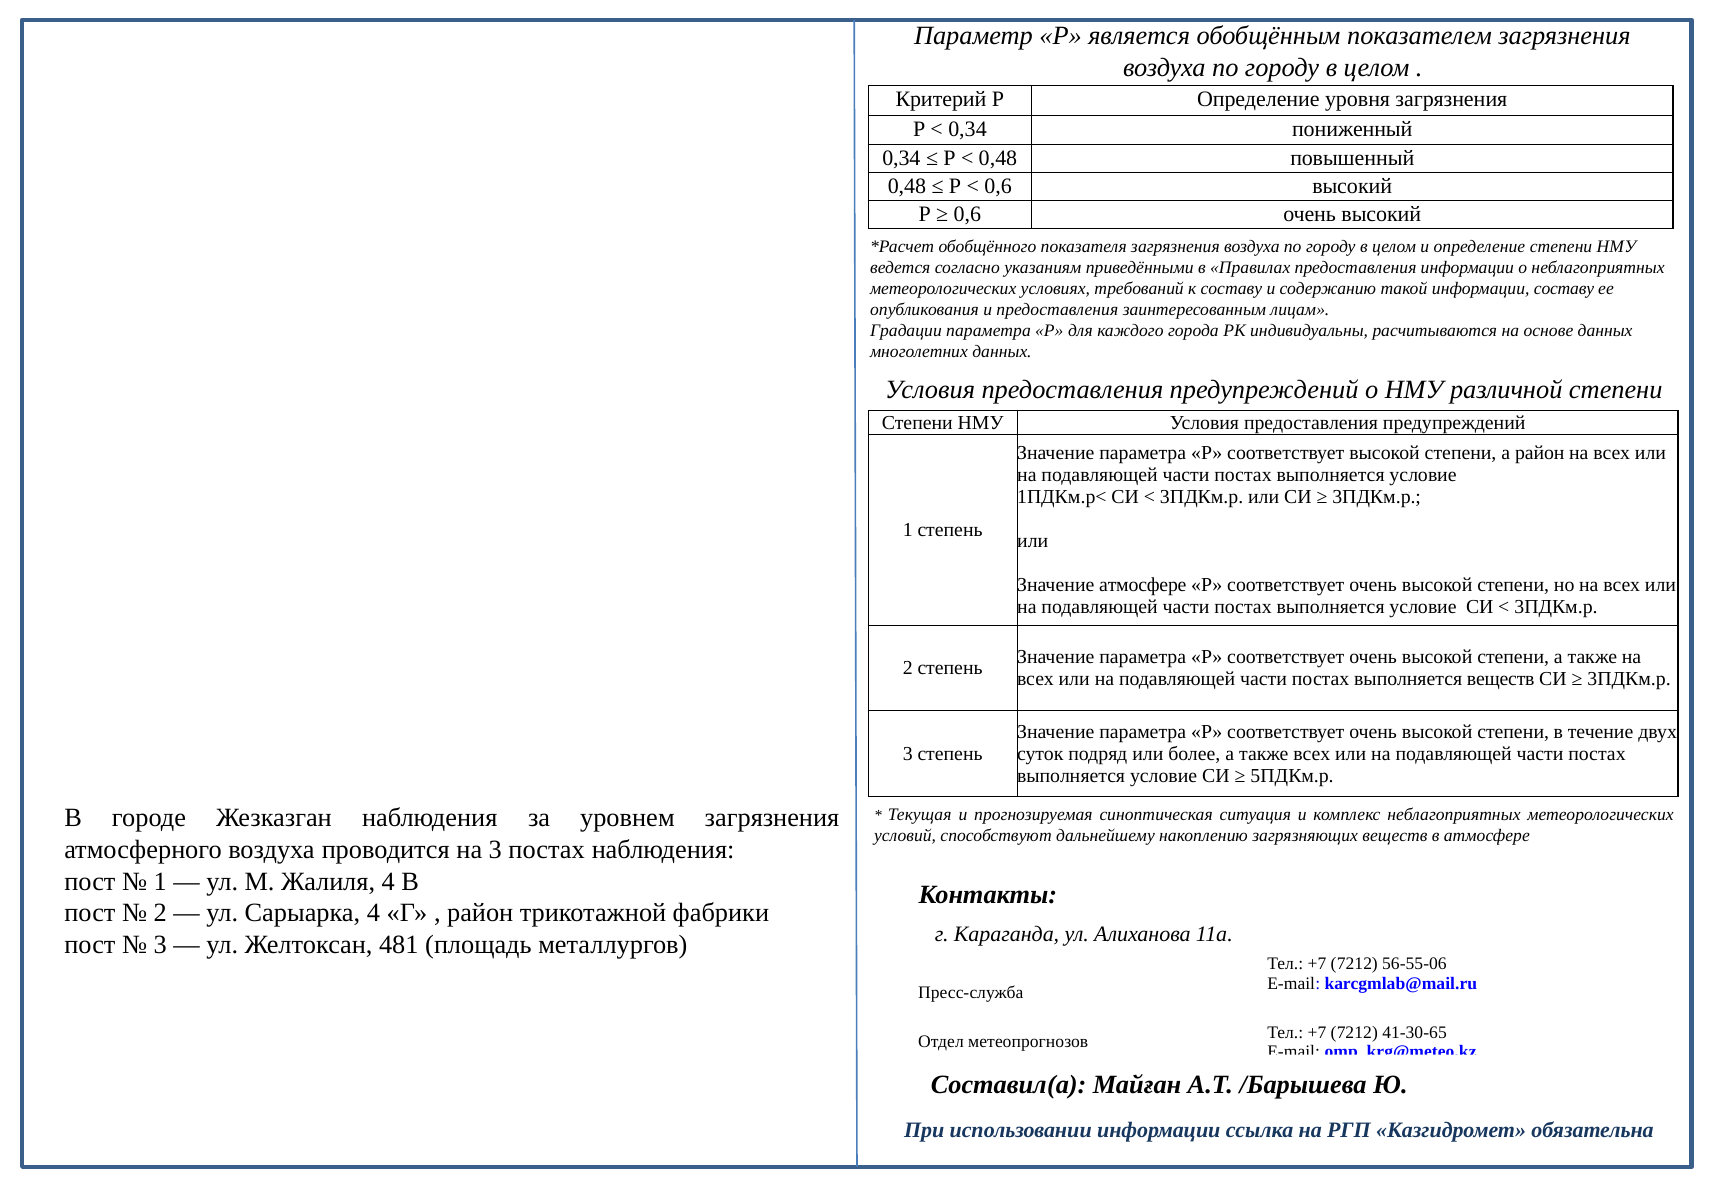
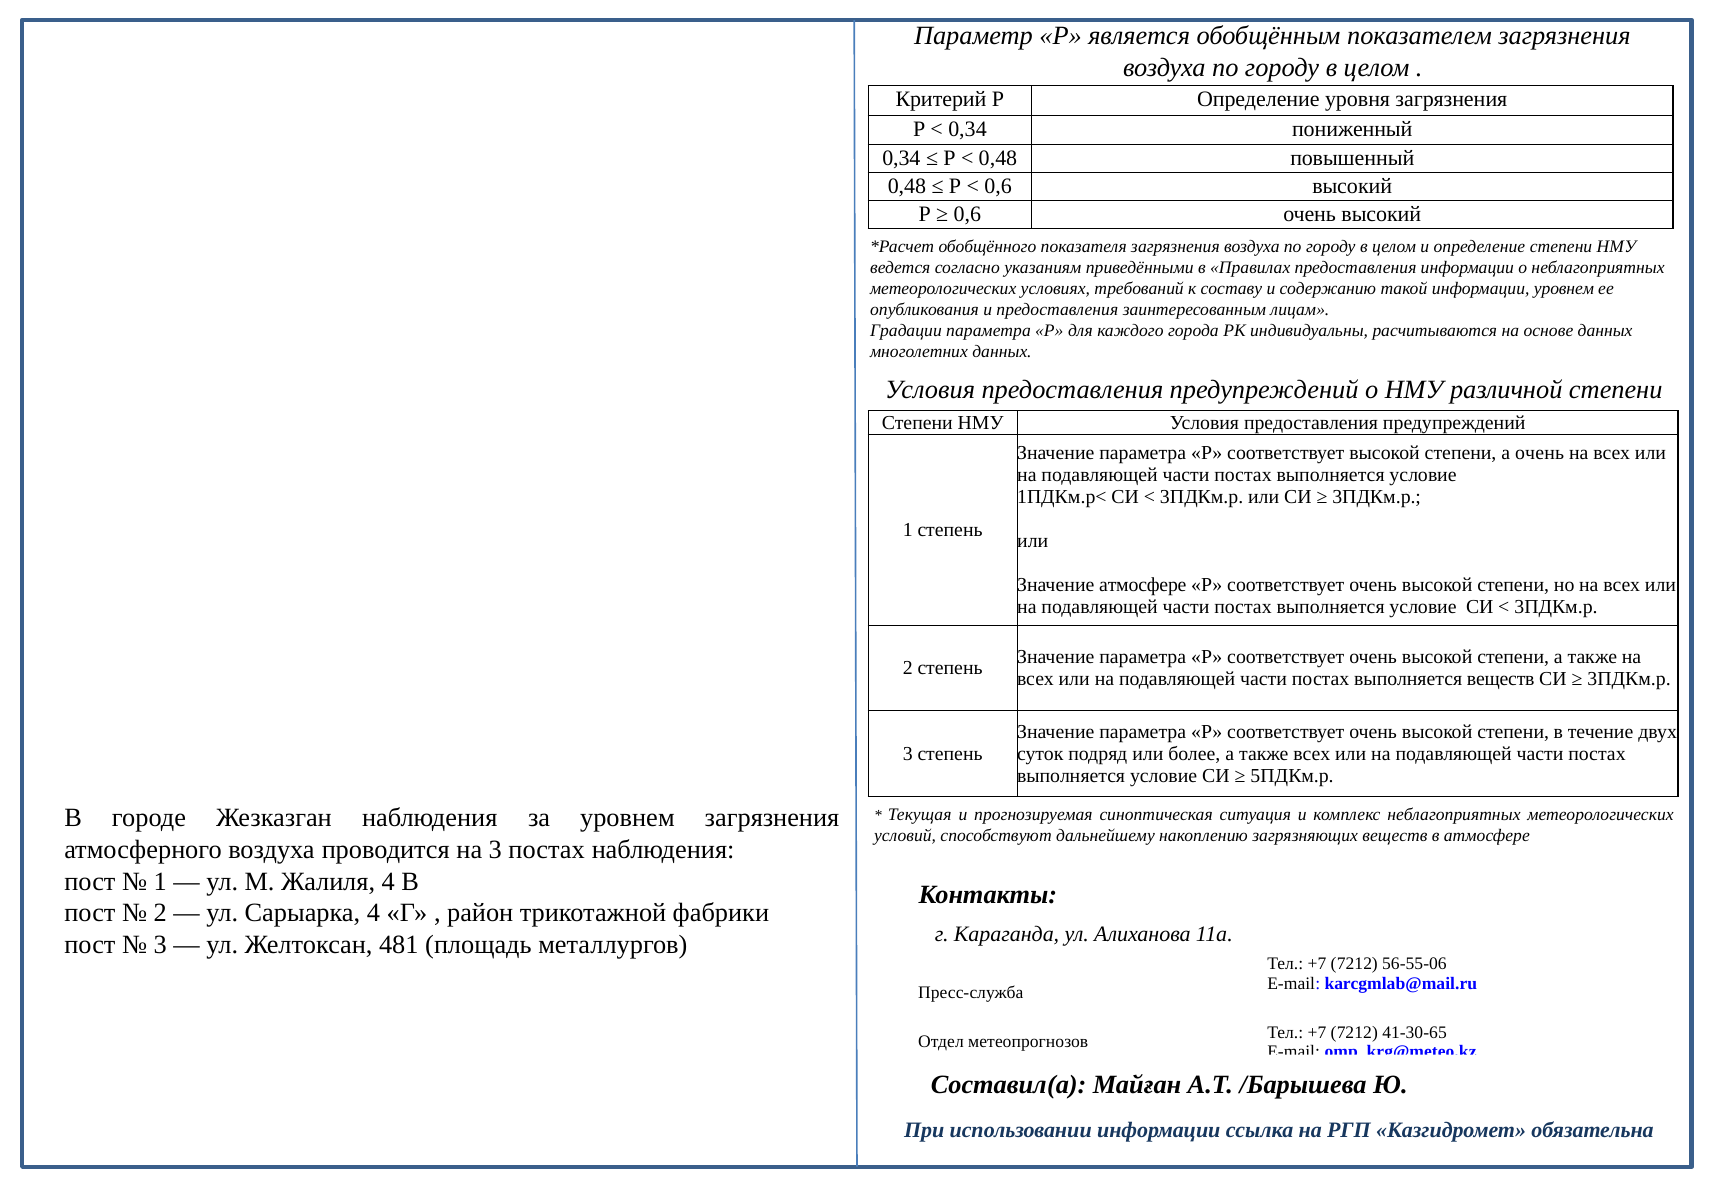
информации составу: составу -> уровнем (1564, 289)
а район: район -> очень (1540, 453)
